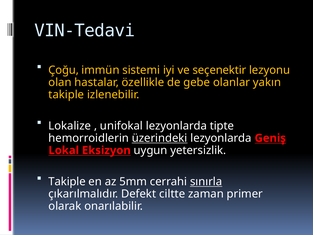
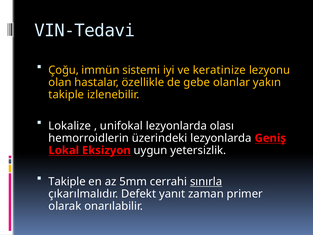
seçenektir: seçenektir -> keratinize (219, 70)
tipte: tipte -> olası (222, 126)
üzerindeki underline: present -> none (160, 138)
ciltte: ciltte -> yanıt (172, 194)
